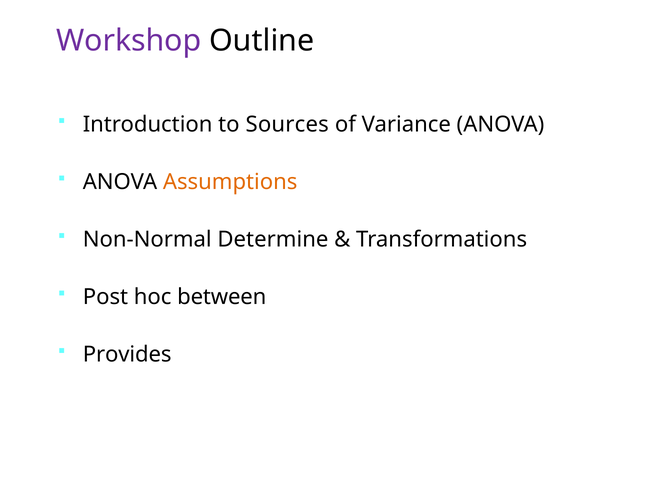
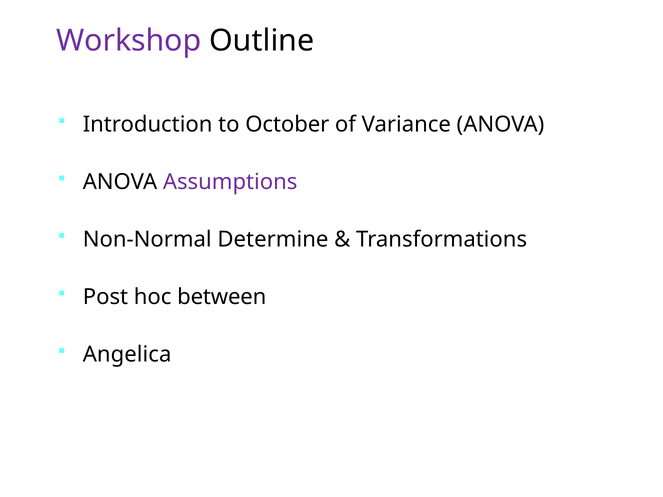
Sources: Sources -> October (287, 125)
Assumptions colour: orange -> purple (230, 182)
Provides: Provides -> Angelica (127, 354)
